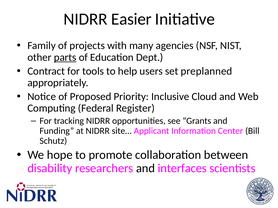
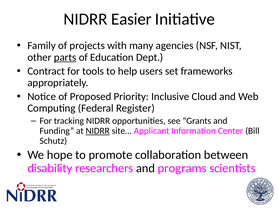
preplanned: preplanned -> frameworks (207, 71)
NIDRR underline: none -> present (98, 131)
interfaces: interfaces -> programs (182, 169)
